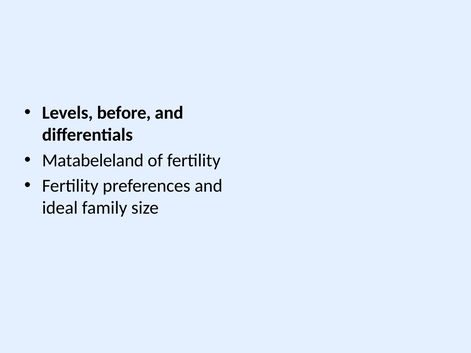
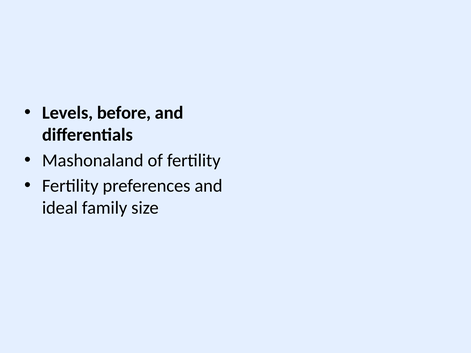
Matabeleland: Matabeleland -> Mashonaland (93, 160)
